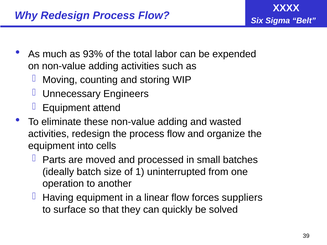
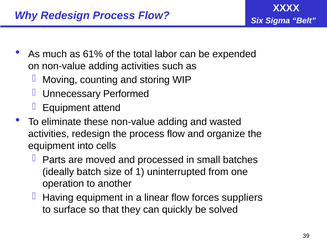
93%: 93% -> 61% (93, 54)
Engineers: Engineers -> Performed (126, 94)
